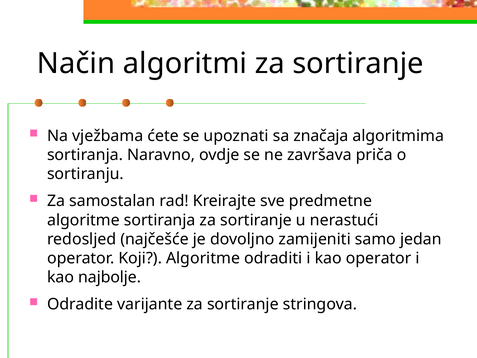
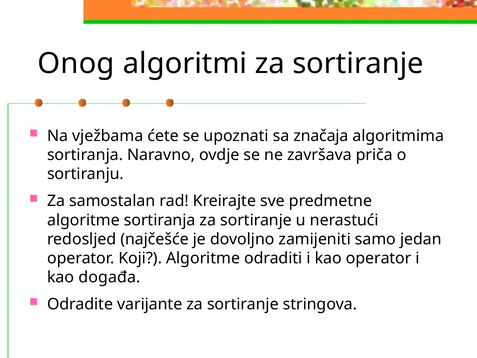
Način: Način -> Onog (76, 64)
najbolje: najbolje -> događa (109, 277)
